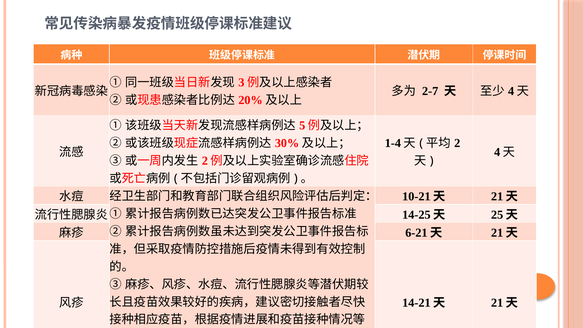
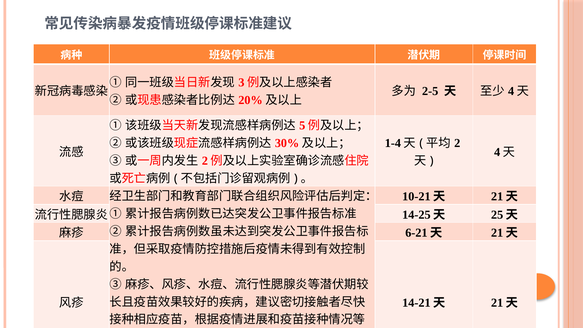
2-7: 2-7 -> 2-5 (430, 91)
